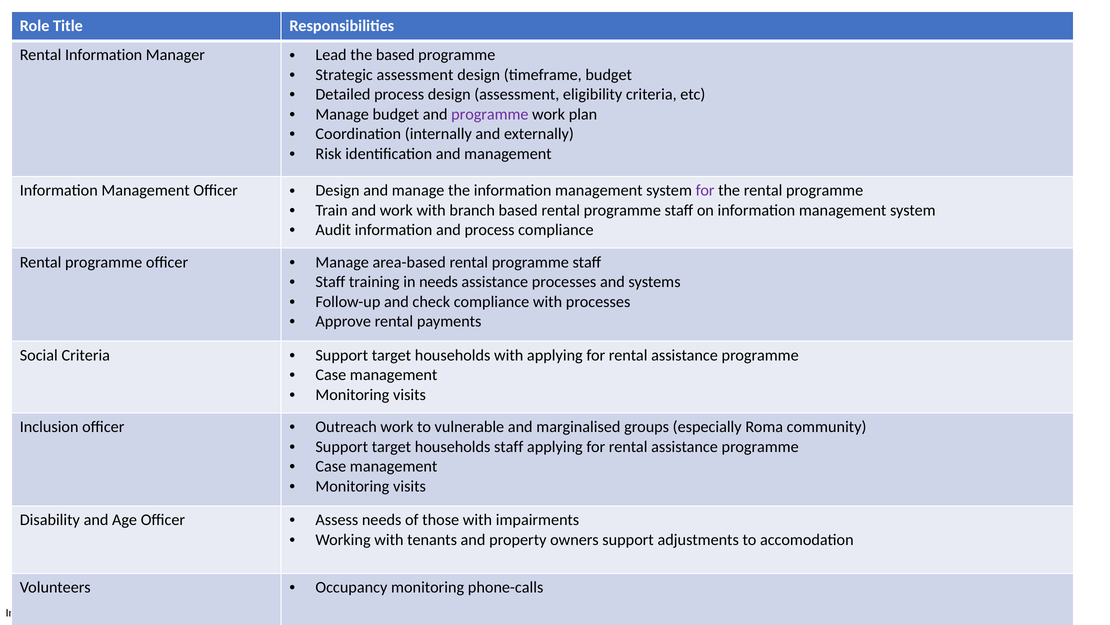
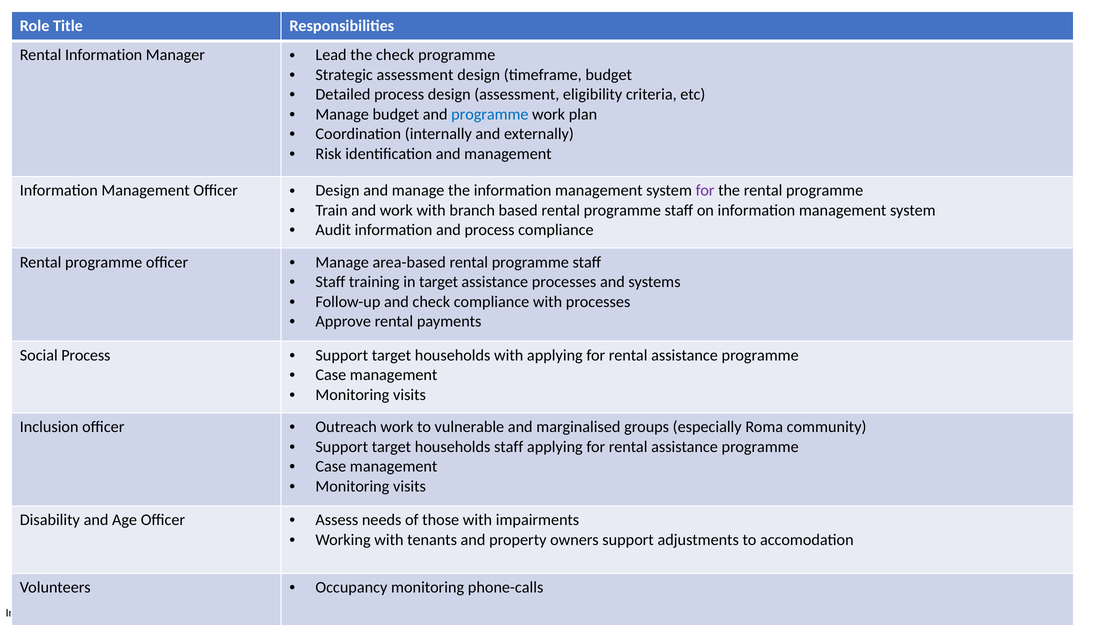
the based: based -> check (395, 55)
programme colour: purple -> blue (490, 114)
in needs: needs -> target (439, 282)
Social Criteria: Criteria -> Process (86, 355)
